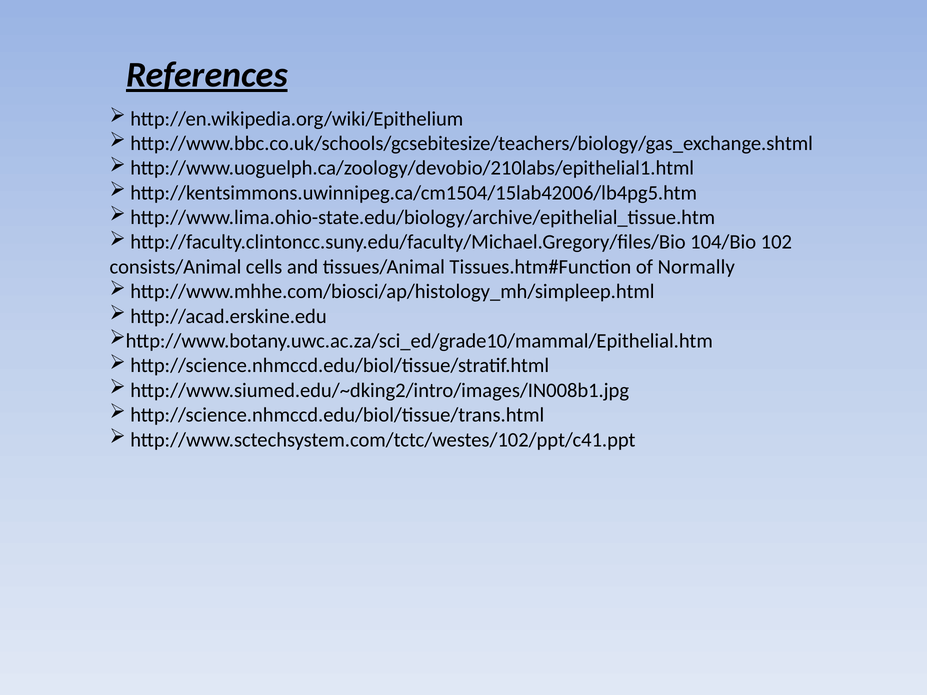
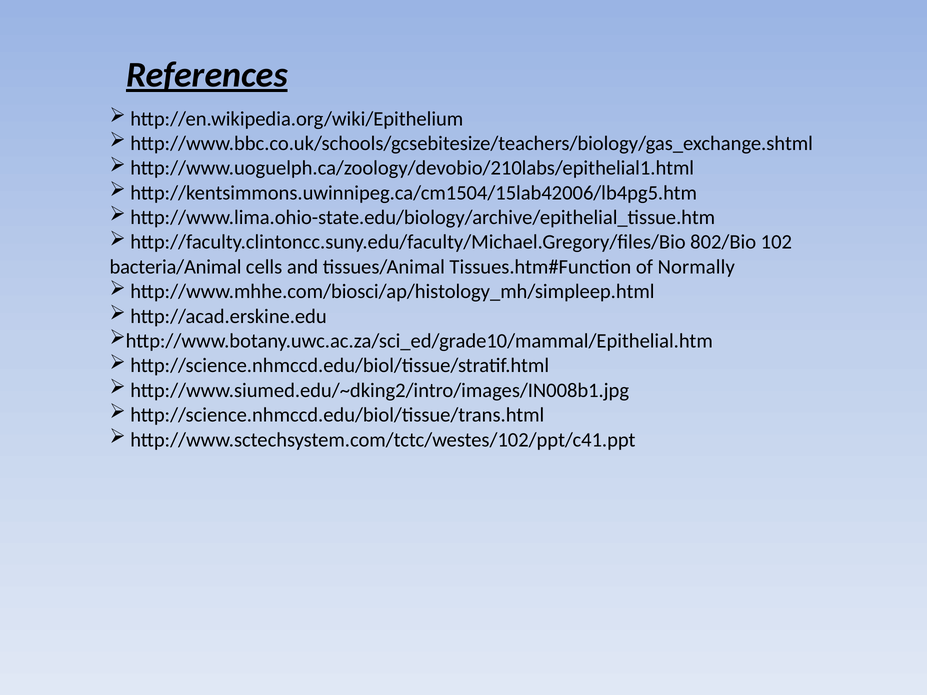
104/Bio: 104/Bio -> 802/Bio (723, 242)
consists/Animal: consists/Animal -> bacteria/Animal (176, 267)
